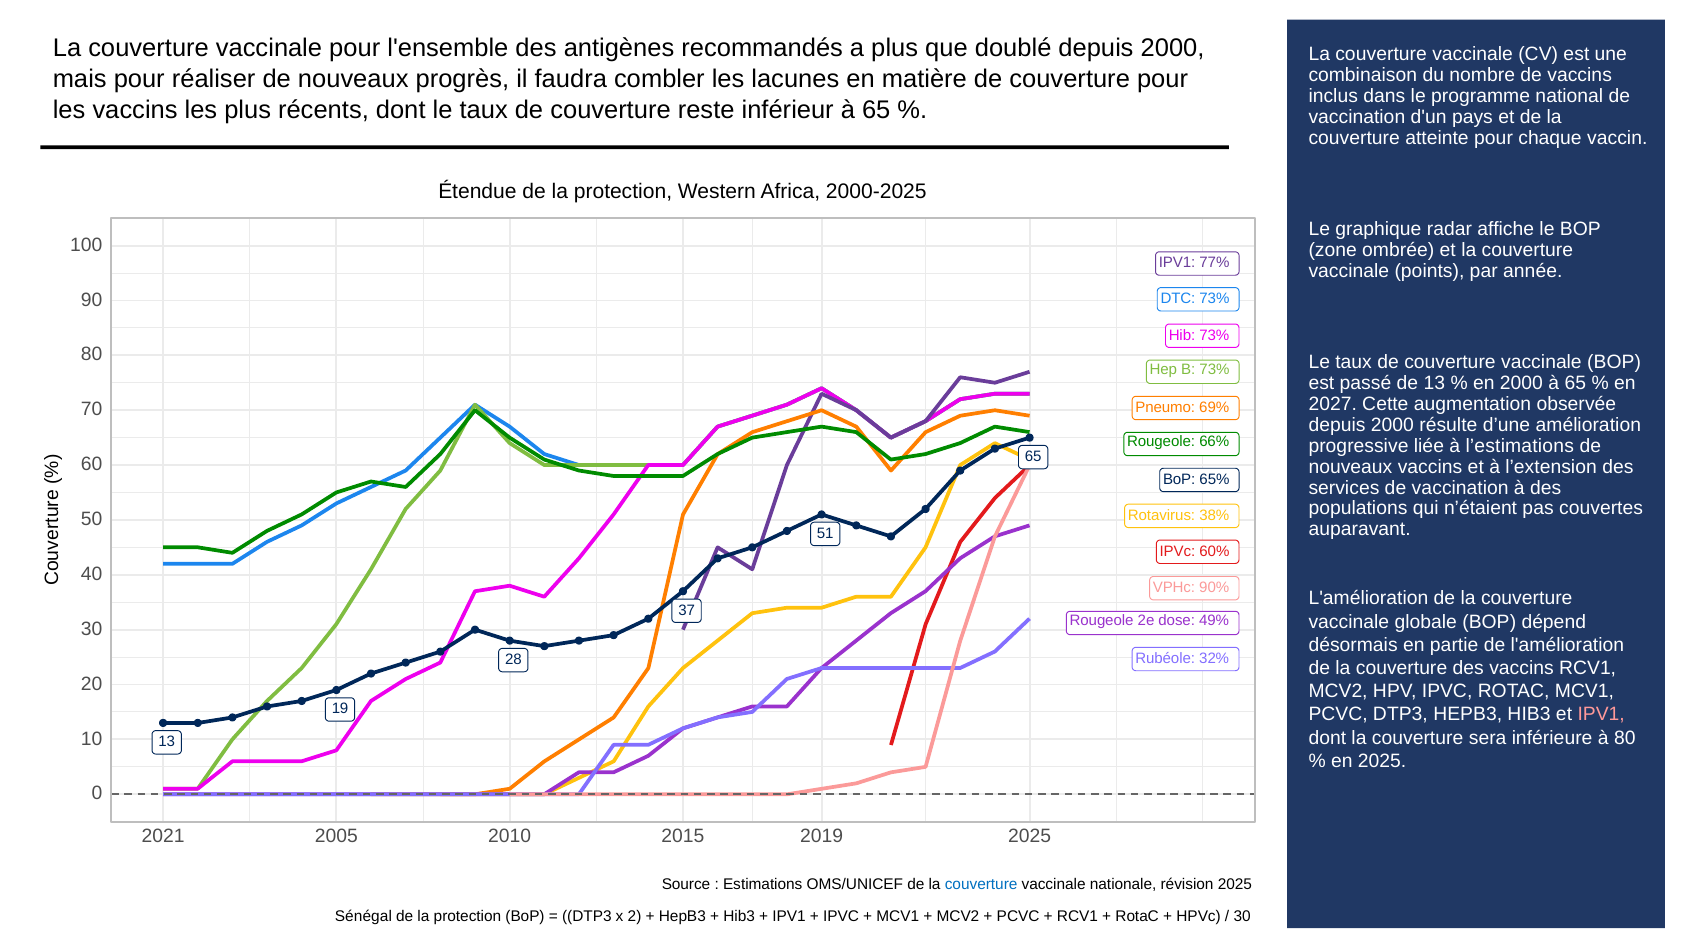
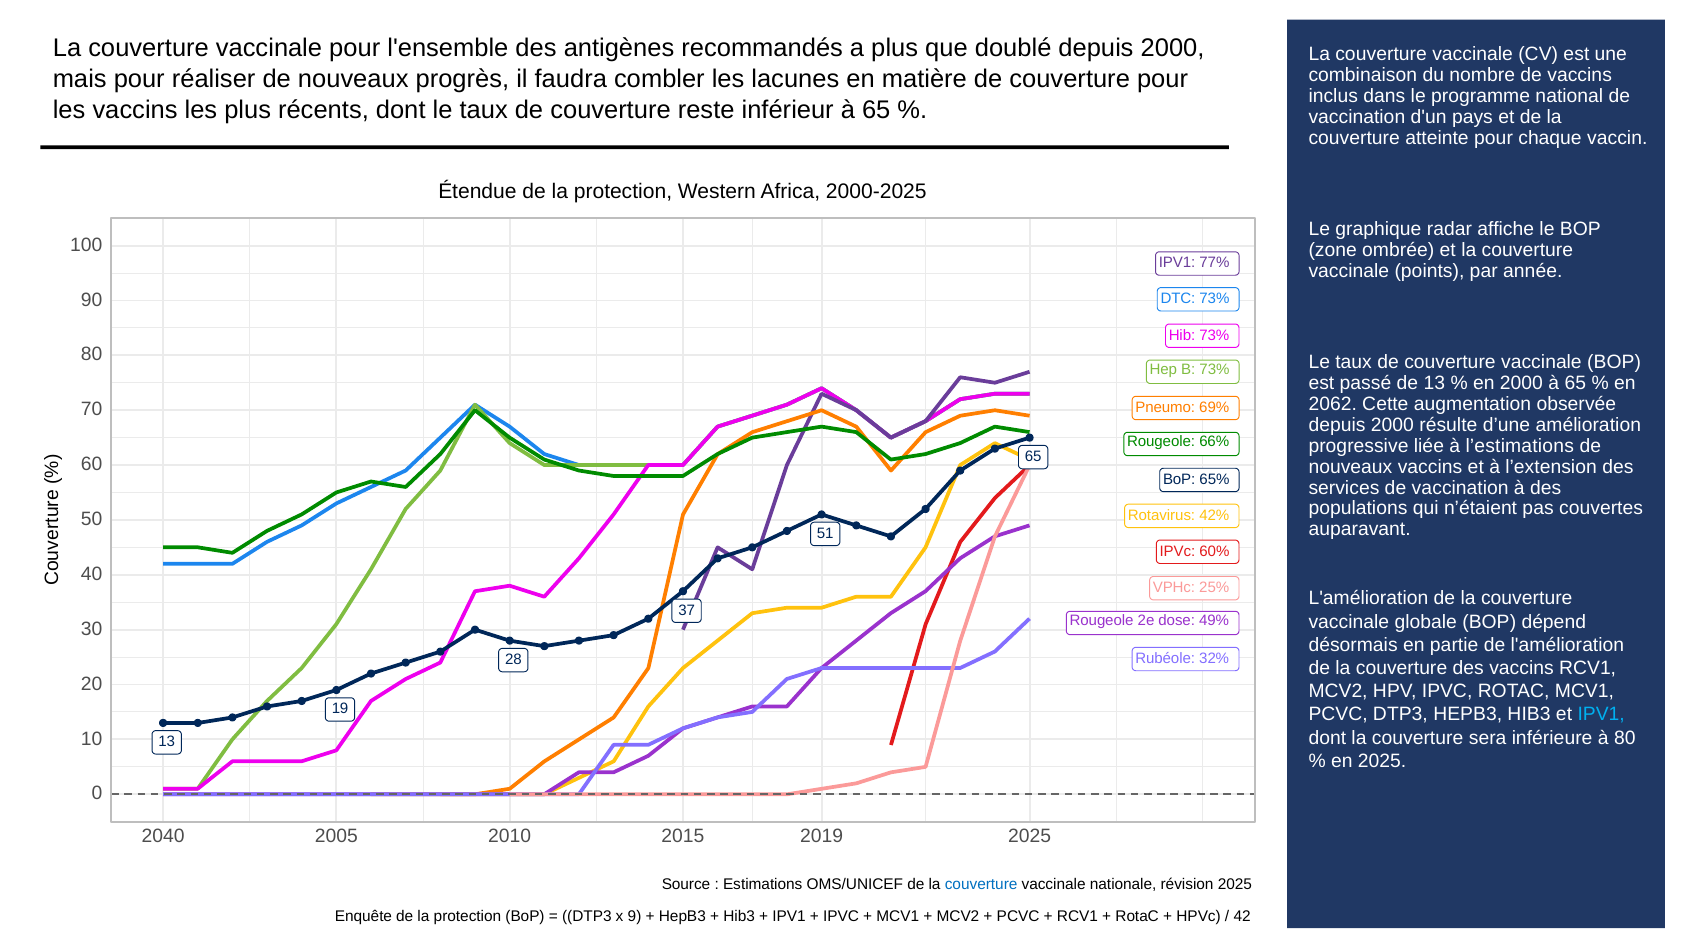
2027: 2027 -> 2062 (1333, 404)
38%: 38% -> 42% (1214, 515)
90%: 90% -> 25% (1214, 588)
IPV1 colour: pink -> light blue (1601, 715)
2021: 2021 -> 2040 (163, 837)
Sénégal: Sénégal -> Enquête (363, 916)
2: 2 -> 9 (635, 916)
30: 30 -> 42 (1242, 916)
